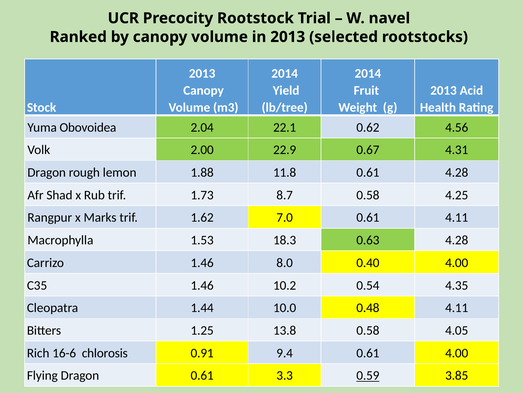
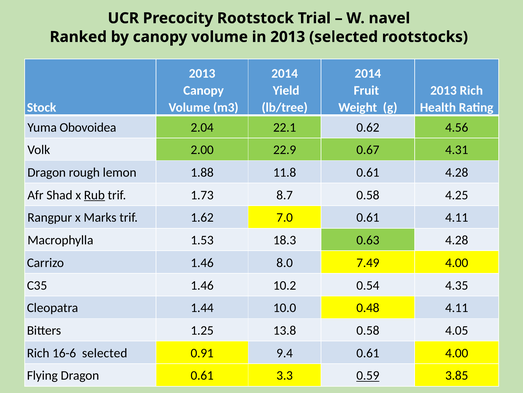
2013 Acid: Acid -> Rich (471, 90)
Rub underline: none -> present (94, 195)
0.40: 0.40 -> 7.49 (368, 262)
16-6 chlorosis: chlorosis -> selected (105, 352)
